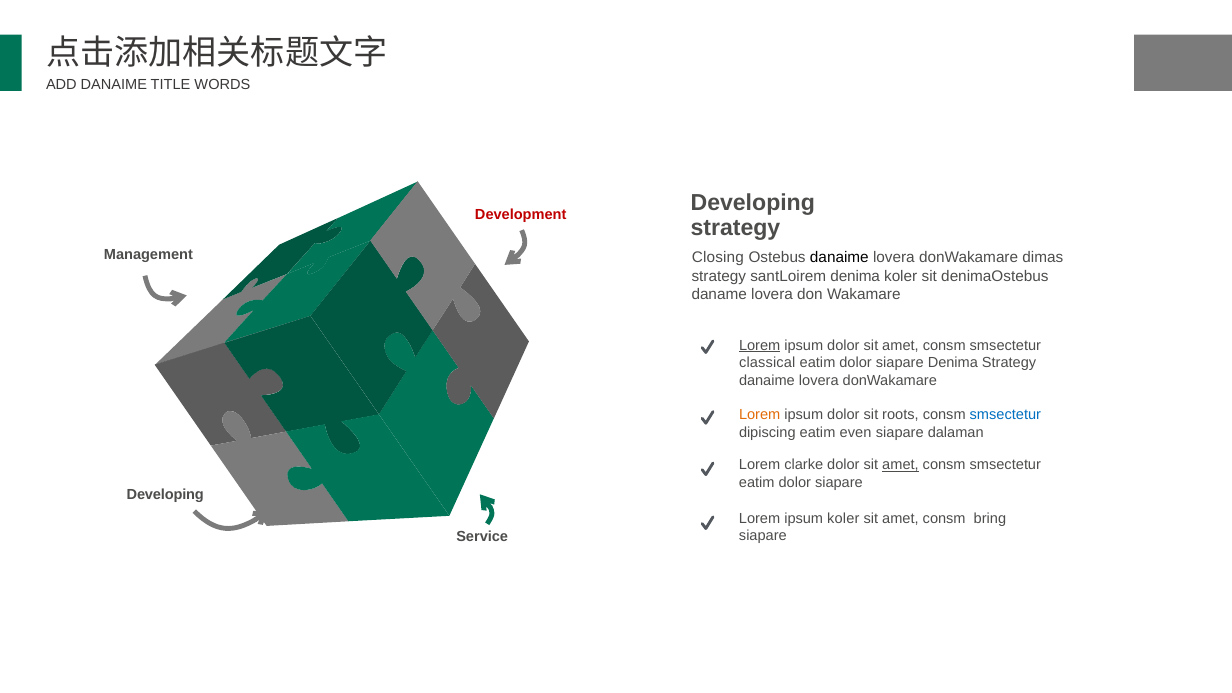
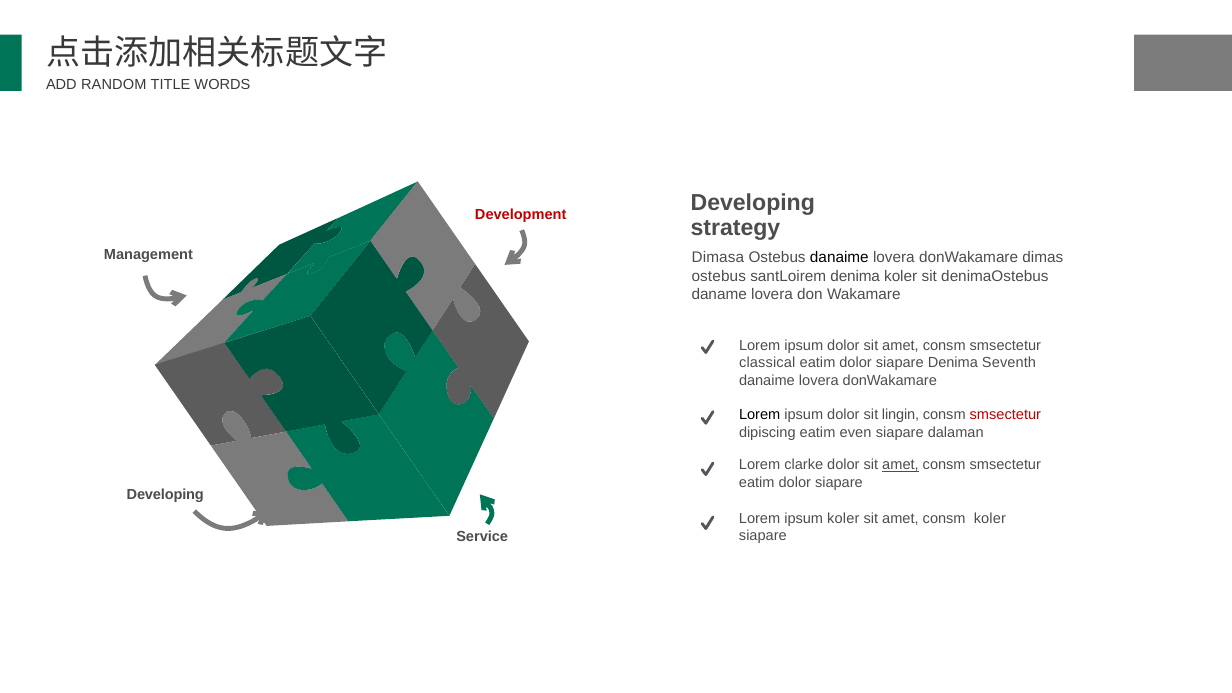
ADD DANAIME: DANAIME -> RANDOM (114, 84)
Closing: Closing -> Dimasa (718, 258)
strategy: strategy -> ostebus (719, 276)
Lorem underline: present -> none (760, 346)
Denima Strategy: Strategy -> Seventh (1009, 363)
Lorem colour: orange -> black (760, 415)
roots: roots -> lingin (901, 415)
smsectetur colour: blue -> red (1005, 415)
consm bring: bring -> koler (990, 519)
